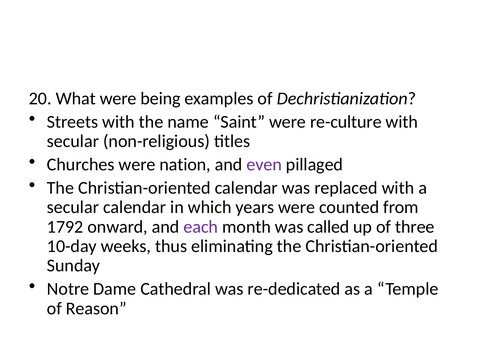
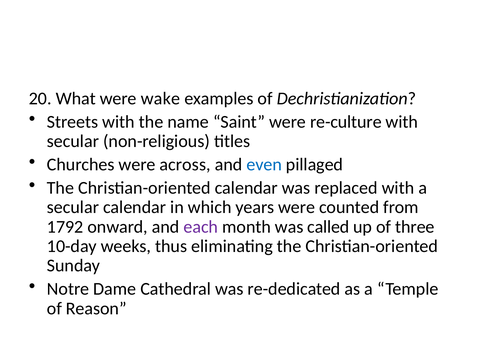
being: being -> wake (160, 99)
nation: nation -> across (185, 165)
even colour: purple -> blue (264, 165)
